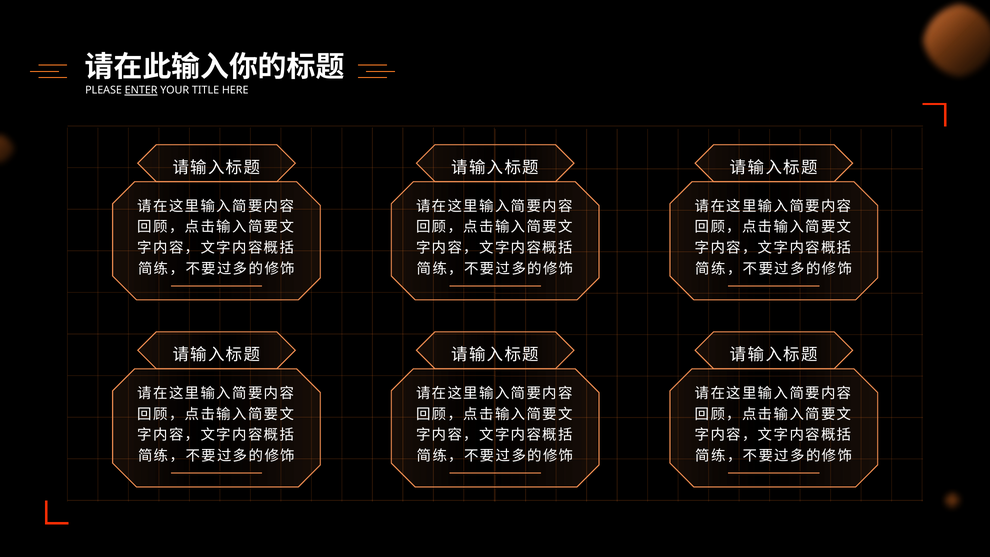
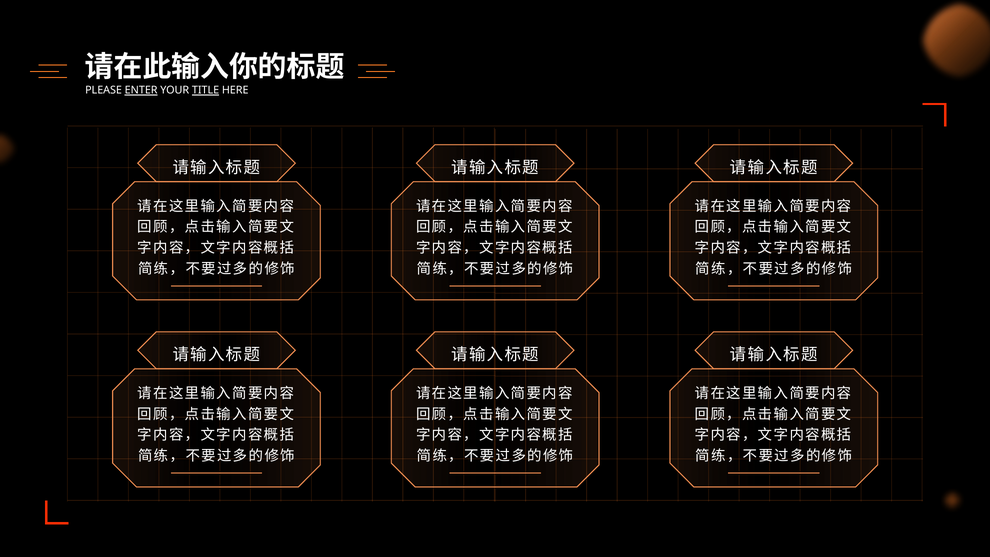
TITLE underline: none -> present (206, 90)
